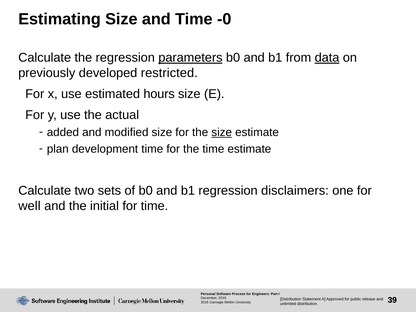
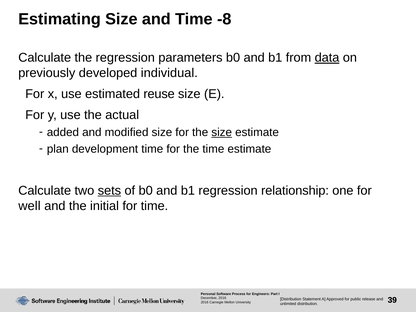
-0: -0 -> -8 (224, 19)
parameters underline: present -> none (190, 58)
restricted: restricted -> individual (169, 73)
hours: hours -> reuse (159, 94)
sets underline: none -> present (109, 191)
disclaimers: disclaimers -> relationship (295, 191)
